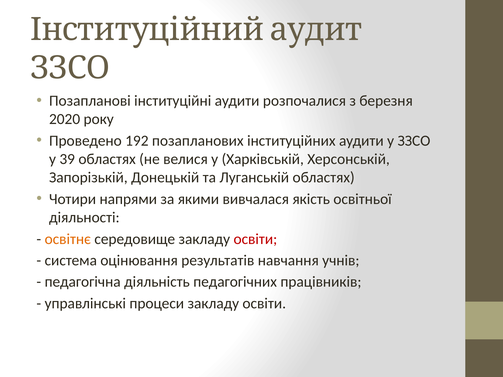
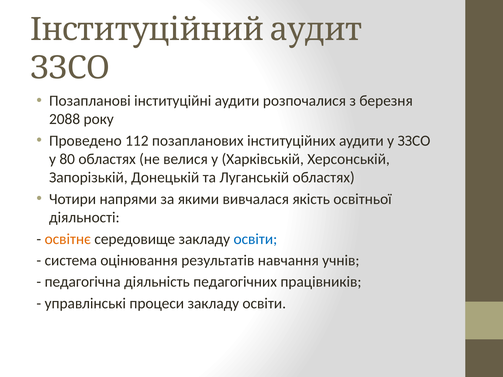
2020: 2020 -> 2088 (65, 119)
192: 192 -> 112 (137, 141)
39: 39 -> 80 (67, 159)
освіти colour: red -> blue (255, 239)
